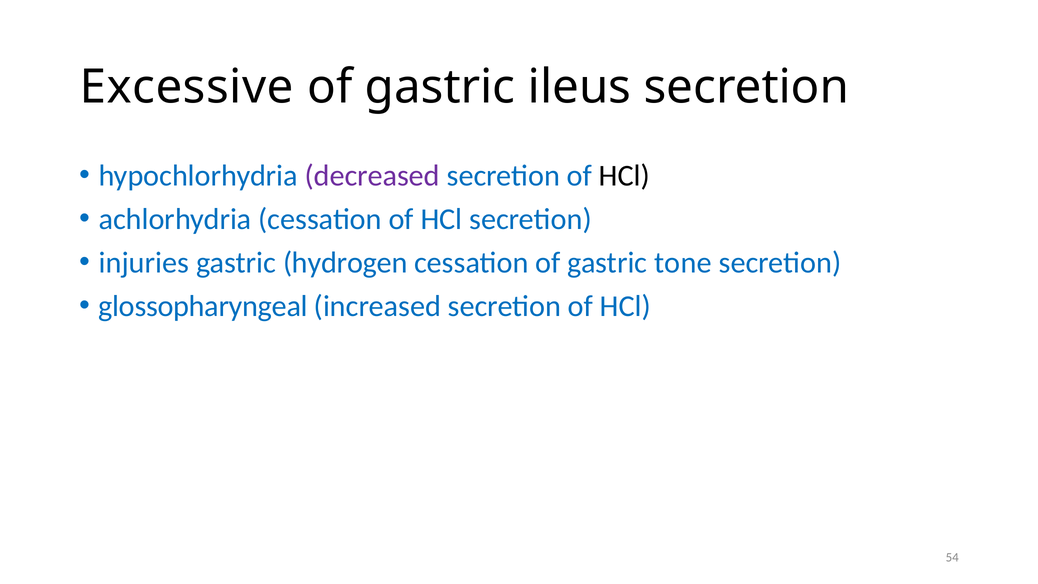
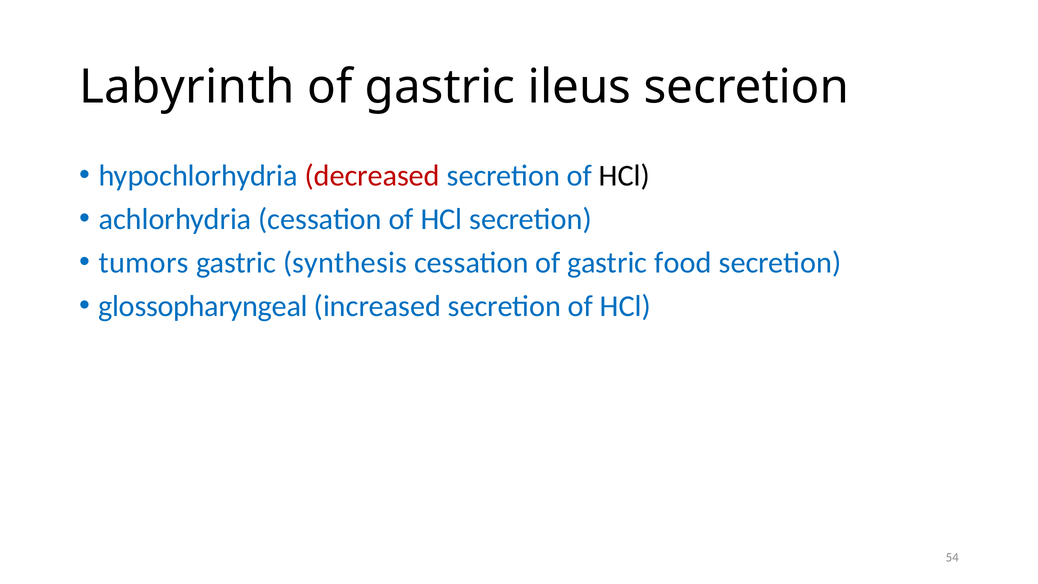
Excessive: Excessive -> Labyrinth (187, 87)
decreased colour: purple -> red (372, 175)
injuries: injuries -> tumors (144, 263)
hydrogen: hydrogen -> synthesis (345, 263)
tone: tone -> food (683, 263)
